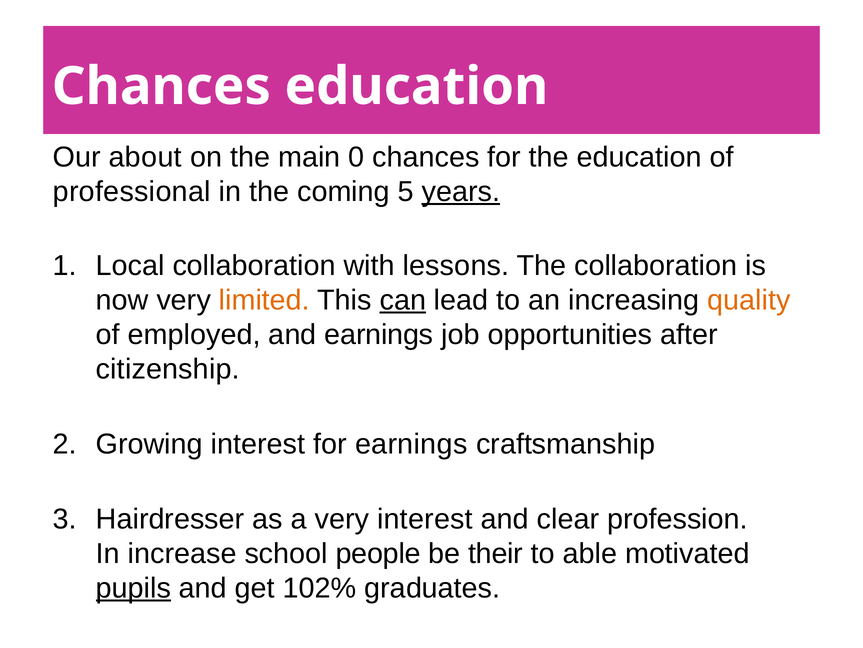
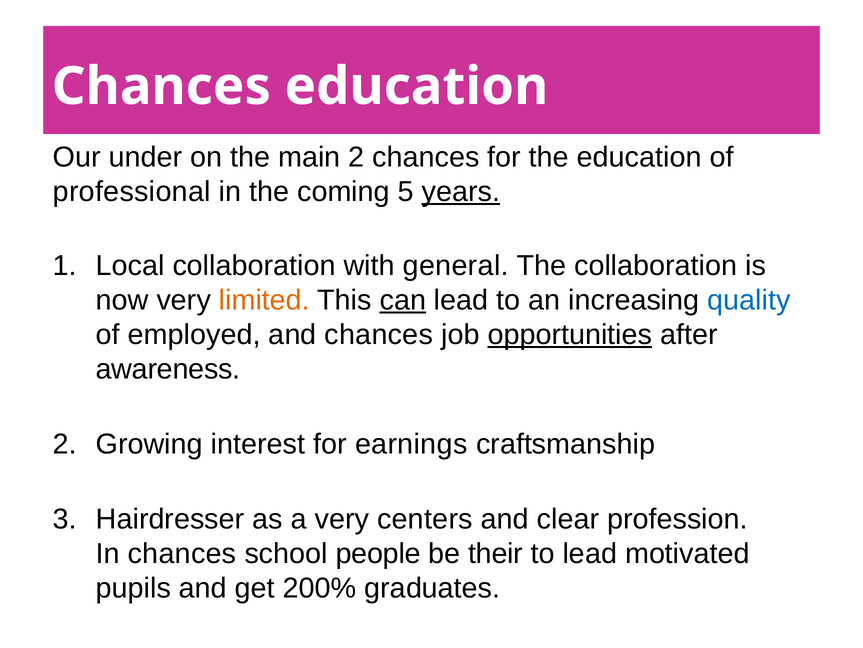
about: about -> under (145, 157)
main 0: 0 -> 2 (356, 157)
lessons: lessons -> general (456, 265)
quality colour: orange -> blue (749, 300)
and earnings: earnings -> chances (379, 334)
opportunities underline: none -> present (570, 334)
citizenship: citizenship -> awareness (168, 369)
very interest: interest -> centers (425, 518)
In increase: increase -> chances (182, 553)
to able: able -> lead (590, 553)
pupils underline: present -> none (133, 587)
102%: 102% -> 200% (320, 587)
